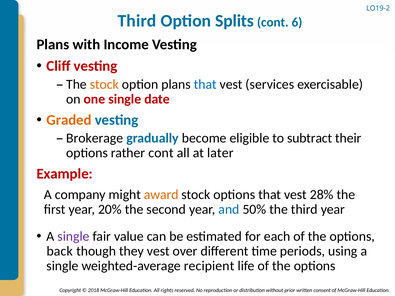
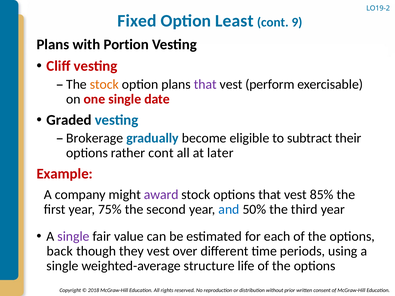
Third: Third -> Fixed (137, 21)
Splits: Splits -> Least (234, 21)
6: 6 -> 9 (297, 22)
Income: Income -> Portion (126, 45)
that colour: blue -> purple (205, 84)
services: services -> perform (270, 84)
Graded colour: orange -> black (69, 120)
award colour: orange -> purple (161, 195)
28%: 28% -> 85% (322, 195)
20%: 20% -> 75% (110, 210)
recipient: recipient -> structure (209, 266)
